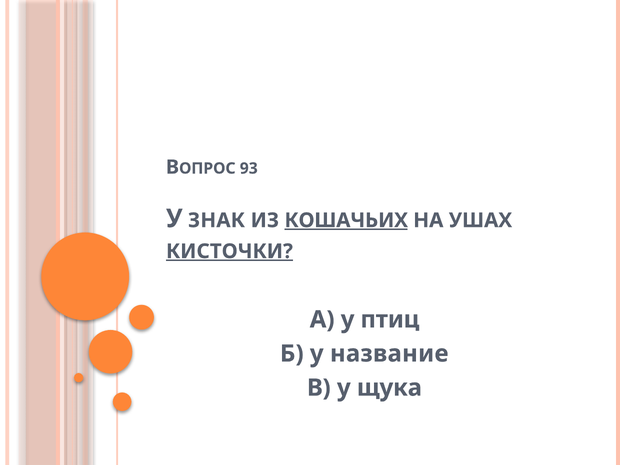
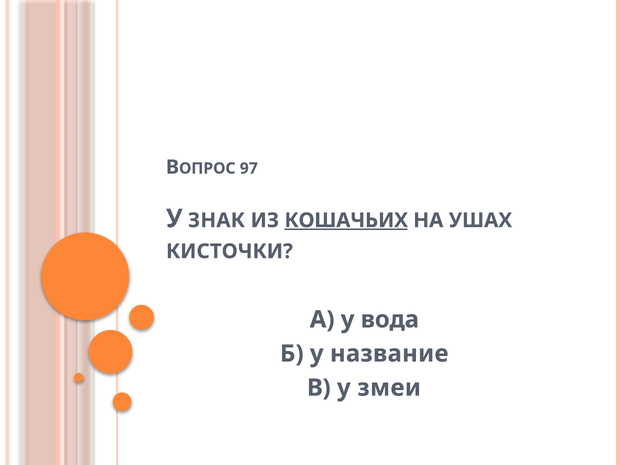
93: 93 -> 97 (249, 168)
КИСТОЧКИ underline: present -> none (229, 251)
птиц: птиц -> вода (390, 320)
щука: щука -> змеи (389, 388)
